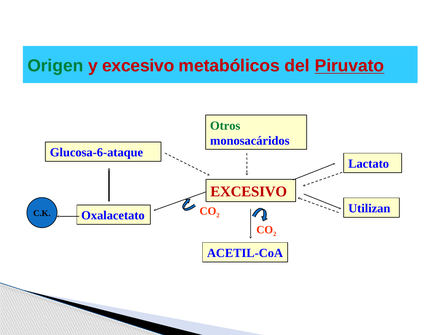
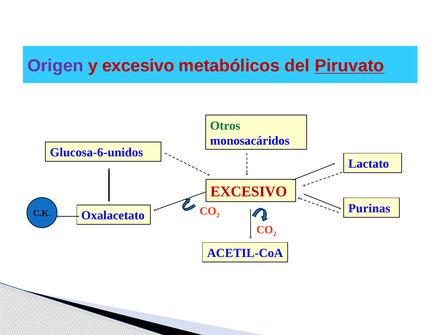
Origen colour: green -> purple (55, 66)
Glucosa-6-ataque: Glucosa-6-ataque -> Glucosa-6-unidos (96, 153)
Utilizan: Utilizan -> Purinas (369, 209)
